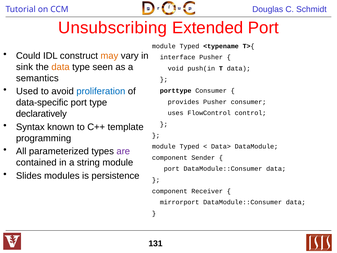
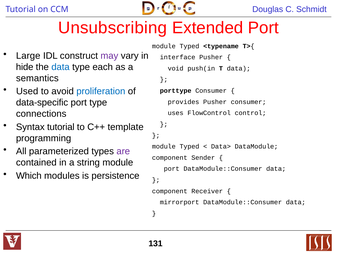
Could: Could -> Large (28, 56)
may colour: orange -> purple (109, 56)
sink: sink -> hide (25, 67)
data colour: orange -> blue (61, 67)
seen: seen -> each (103, 67)
declaratively: declaratively -> connections (41, 114)
Syntax known: known -> tutorial (61, 127)
Slides: Slides -> Which (29, 176)
